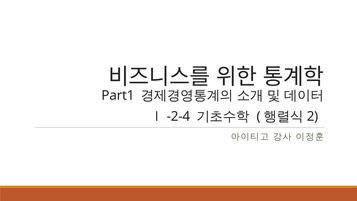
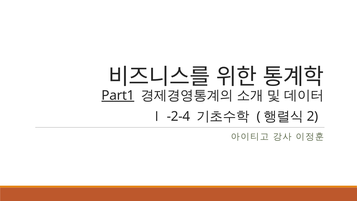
Part1 underline: none -> present (118, 95)
